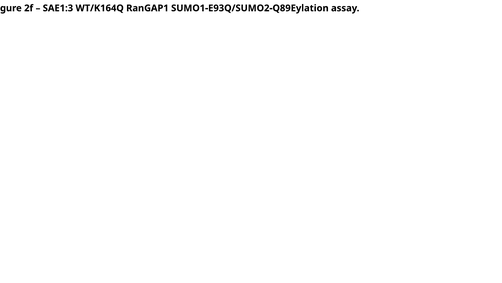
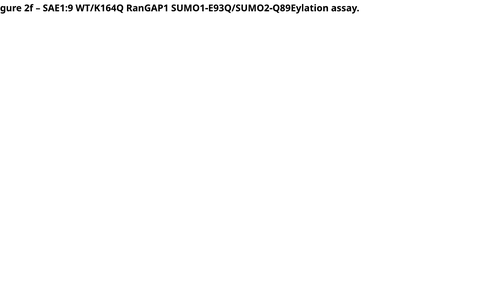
SAE1:3: SAE1:3 -> SAE1:9 (58, 8)
